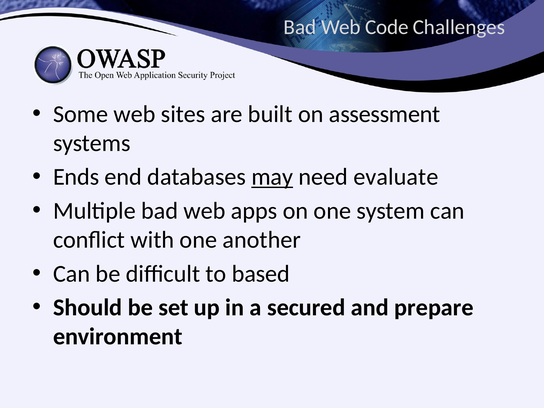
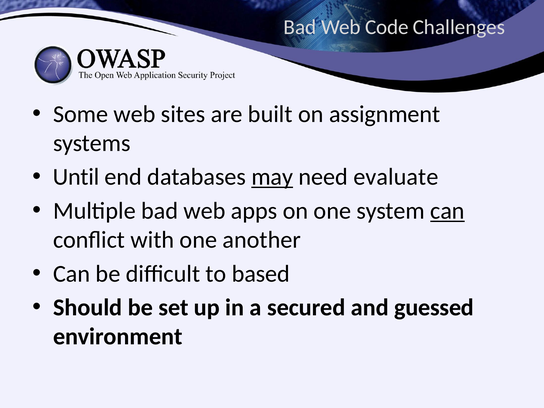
assessment: assessment -> assignment (385, 114)
Ends: Ends -> Until (76, 177)
can underline: none -> present (447, 211)
prepare: prepare -> guessed (434, 308)
